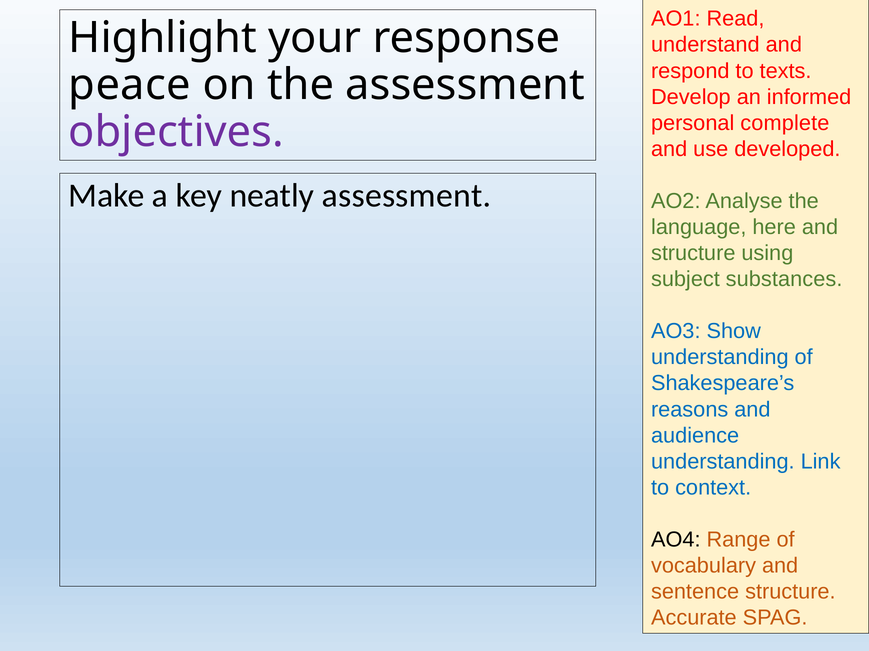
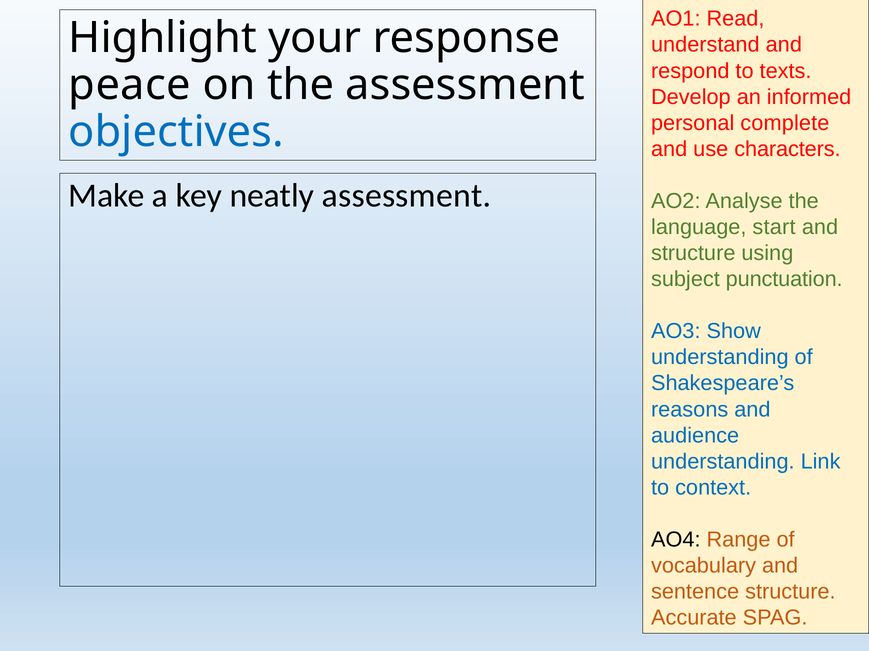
objectives colour: purple -> blue (176, 132)
developed: developed -> characters (787, 149)
here: here -> start (774, 227)
substances: substances -> punctuation (784, 279)
